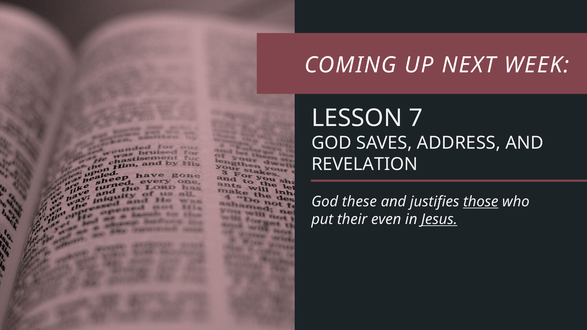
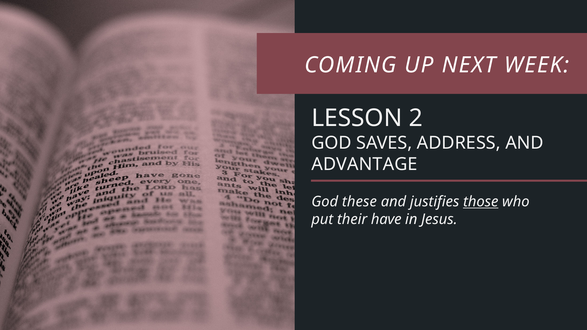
7: 7 -> 2 (416, 118)
REVELATION: REVELATION -> ADVANTAGE (365, 165)
even: even -> have (386, 219)
Jesus underline: present -> none (439, 219)
